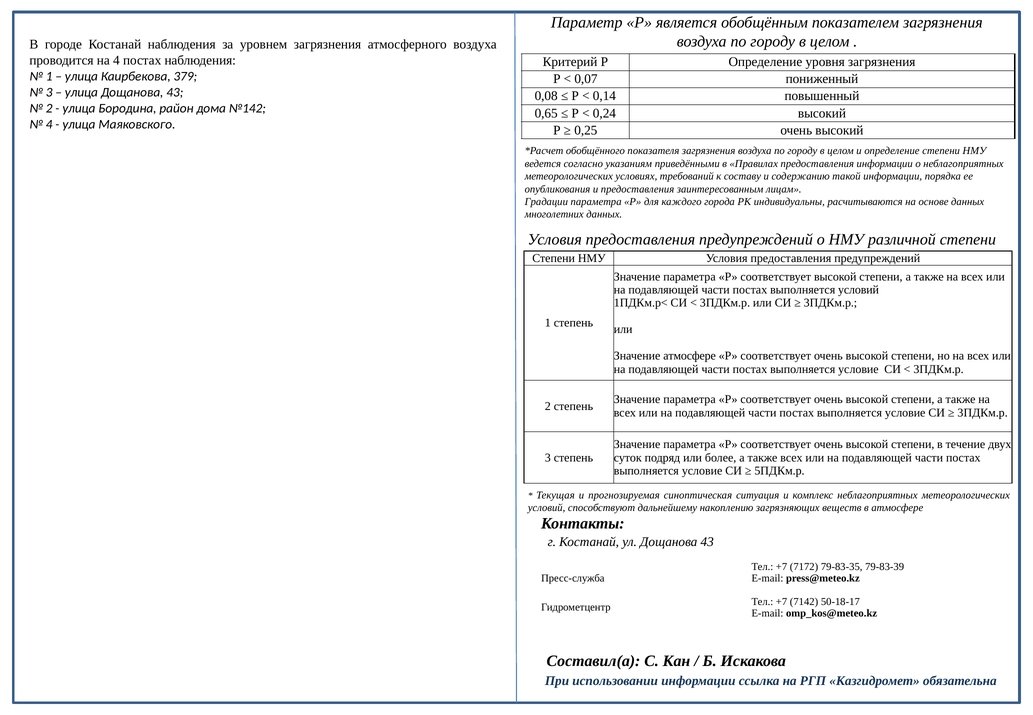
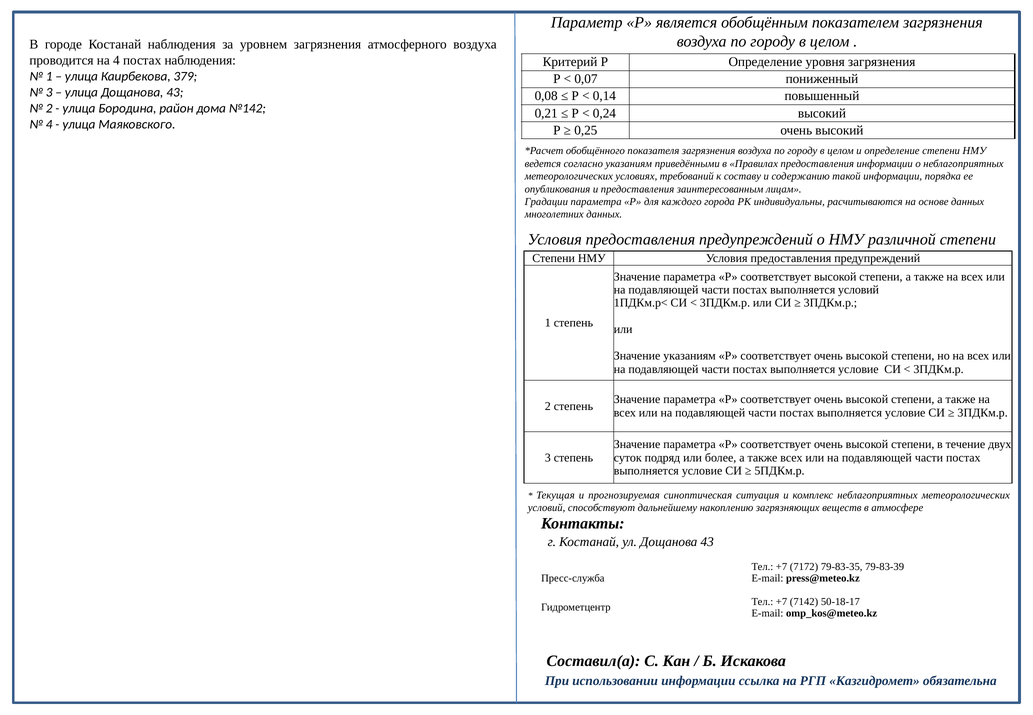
0,65: 0,65 -> 0,21 (546, 113)
Значение атмосфере: атмосфере -> указаниям (690, 356)
